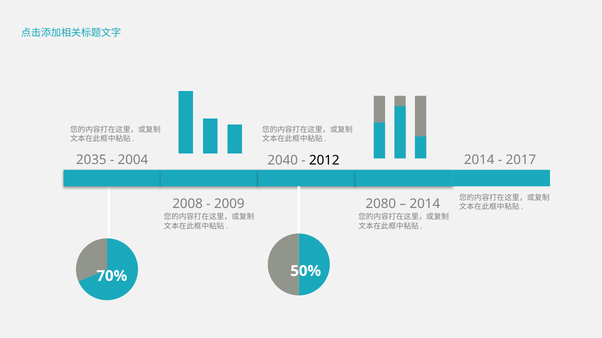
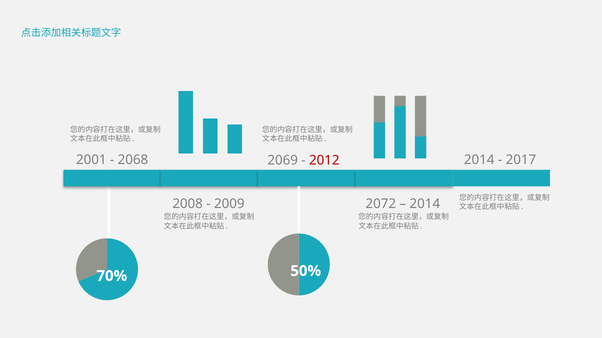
2035: 2035 -> 2001 (91, 160)
2004: 2004 -> 2068 (133, 160)
2040: 2040 -> 2069 (283, 160)
2012 colour: black -> red (324, 160)
2080: 2080 -> 2072 (381, 204)
